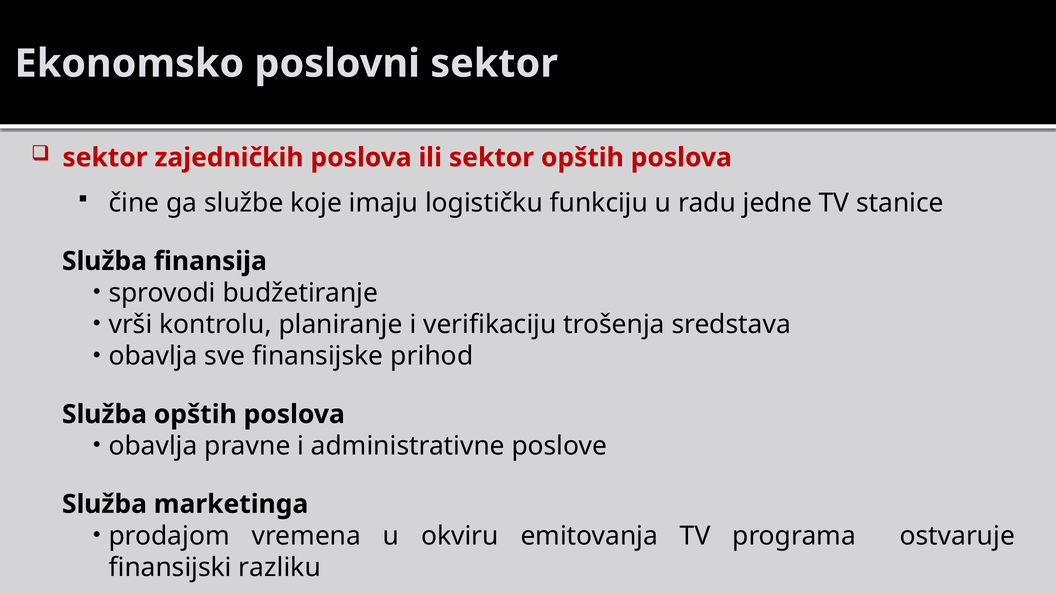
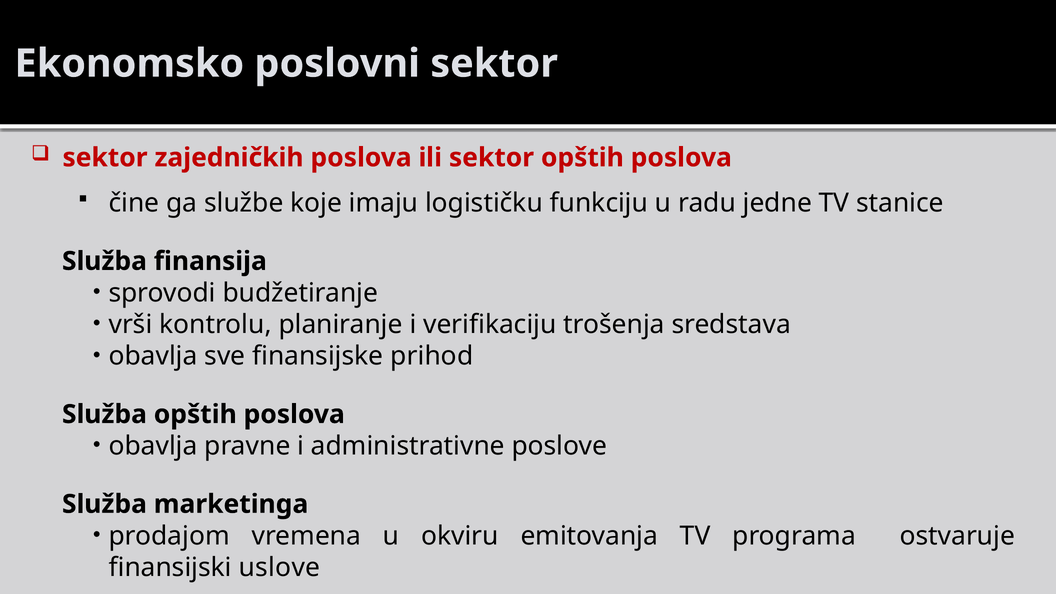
razliku: razliku -> uslove (280, 568)
